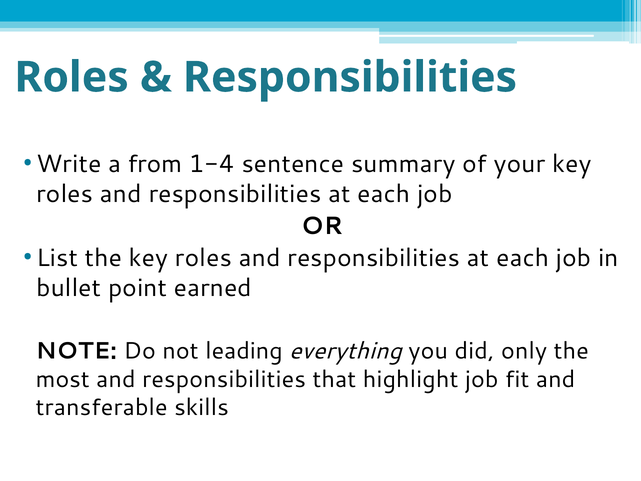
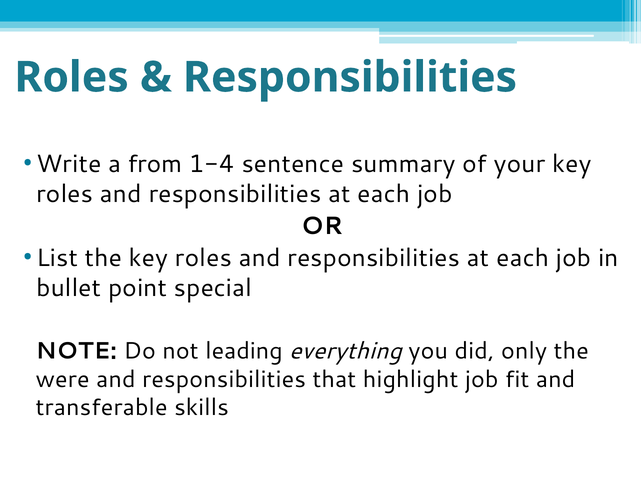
earned: earned -> special (213, 288)
most: most -> were (63, 379)
